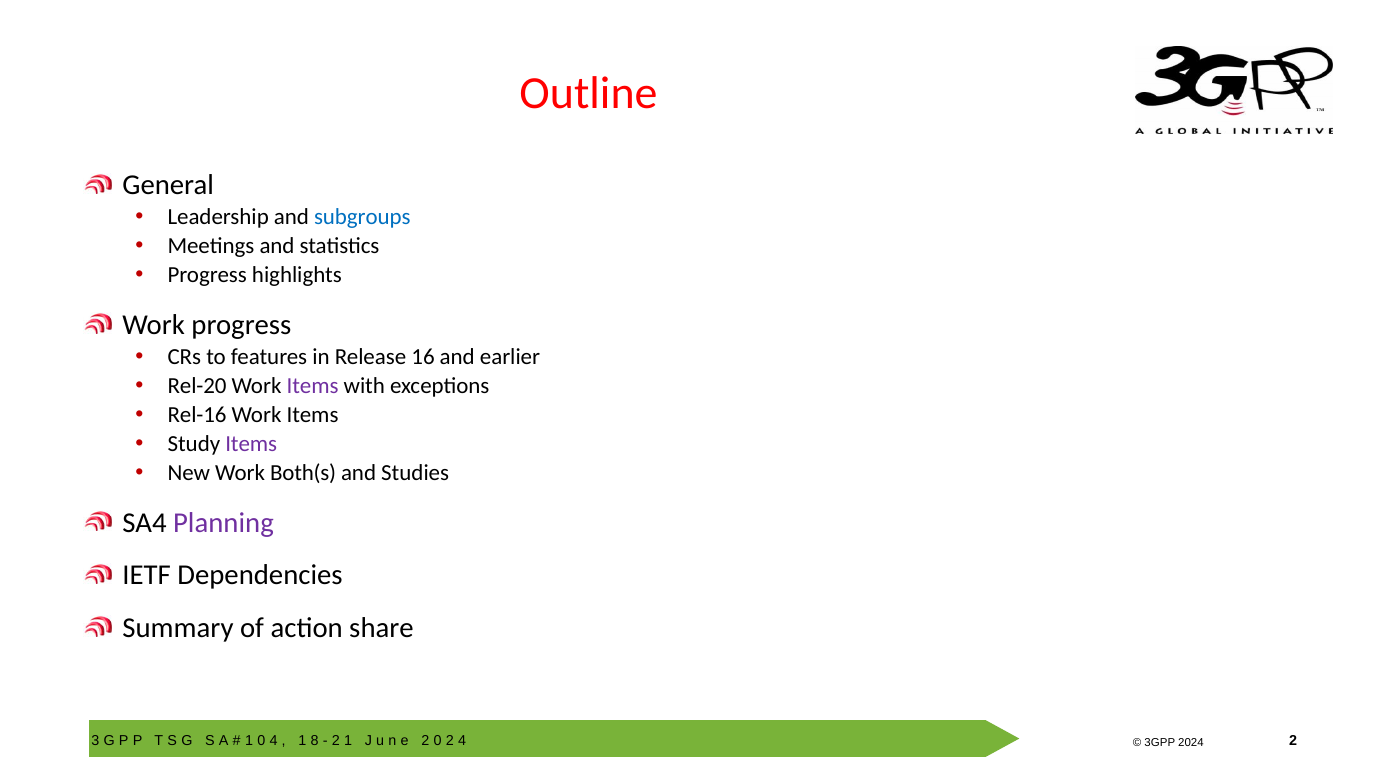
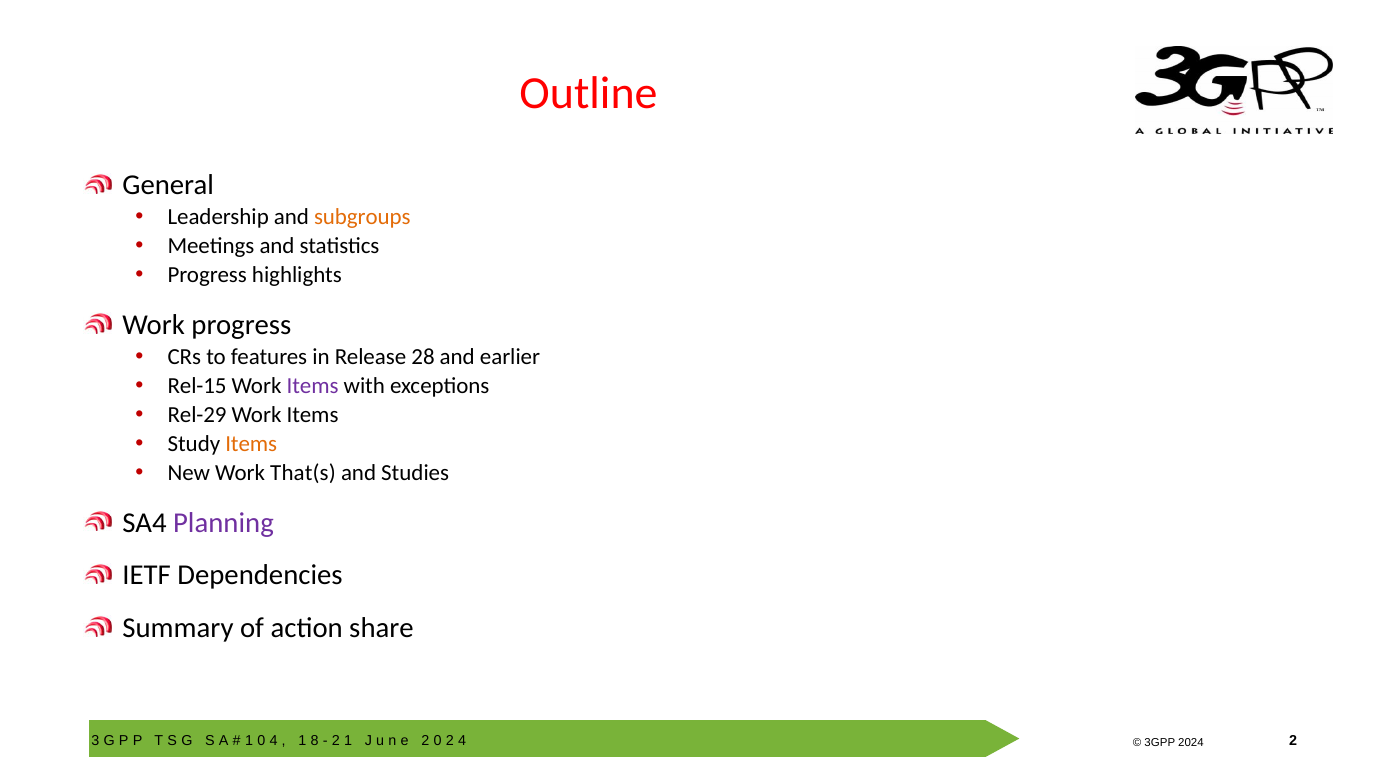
subgroups colour: blue -> orange (362, 217)
16: 16 -> 28 (423, 357)
Rel-20: Rel-20 -> Rel-15 (197, 386)
Rel-16: Rel-16 -> Rel-29 (197, 415)
Items colour: purple -> orange (251, 444)
Both(s: Both(s -> That(s (303, 474)
